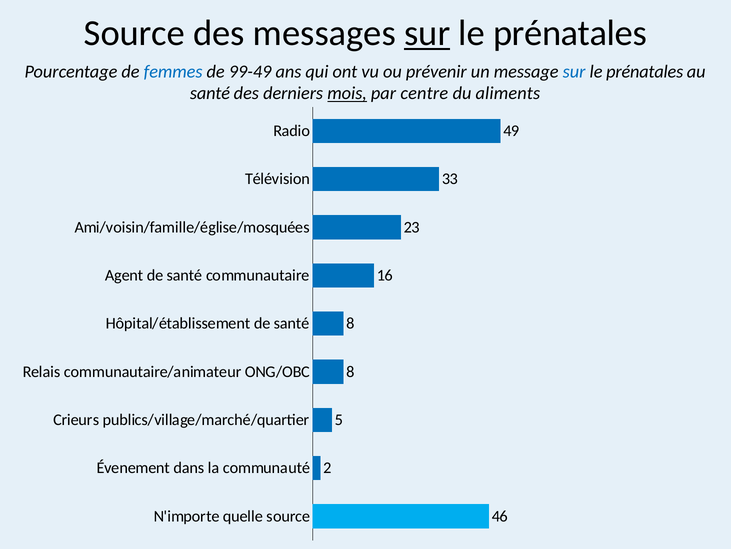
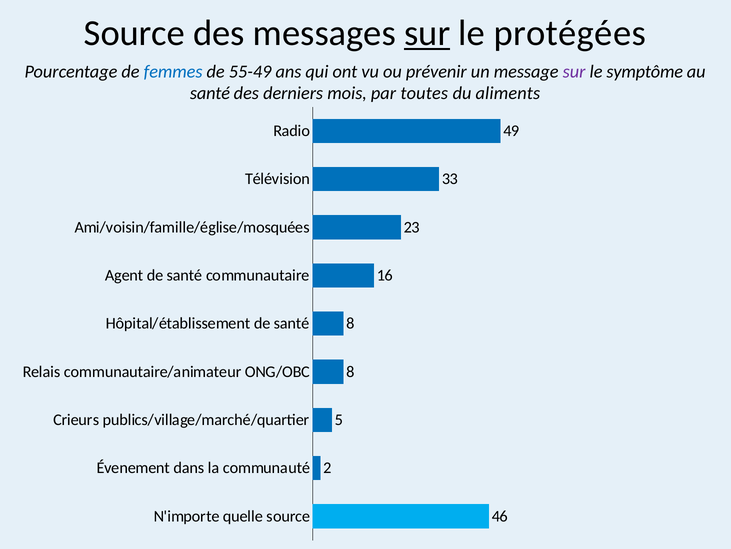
prénatales: prénatales -> protégées (570, 33)
99-49: 99-49 -> 55-49 (250, 71)
sur colour: blue -> purple (574, 71)
prénatales: prénatales -> symptôme (645, 71)
mois underline: present -> none (347, 93)
centre: centre -> toutes (424, 93)
